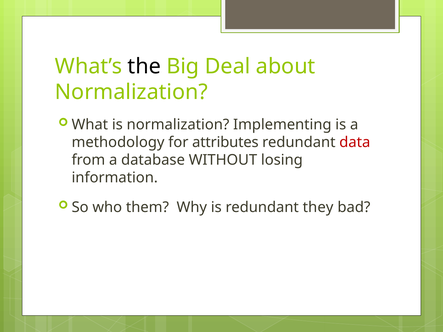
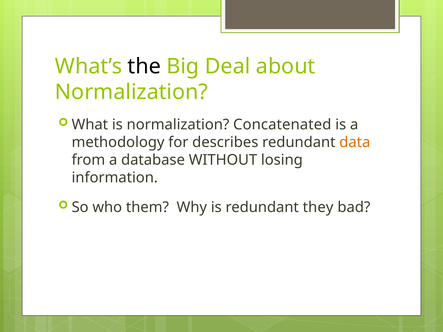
Implementing: Implementing -> Concatenated (282, 125)
attributes: attributes -> describes (225, 142)
data colour: red -> orange (355, 142)
